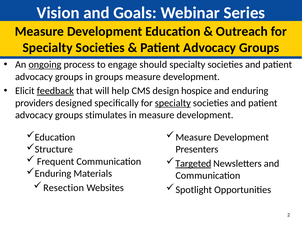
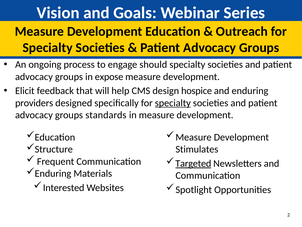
ongoing underline: present -> none (45, 64)
in groups: groups -> expose (109, 77)
feedback underline: present -> none (55, 91)
stimulates: stimulates -> standards (106, 115)
Presenters: Presenters -> Stimulates (197, 149)
Resection: Resection -> Interested (64, 187)
